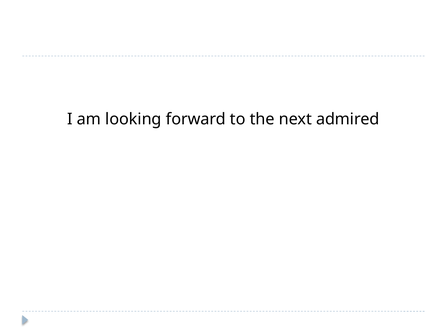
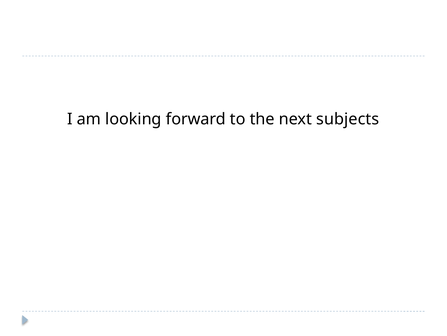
admired: admired -> subjects (348, 119)
